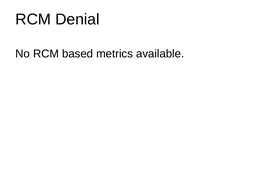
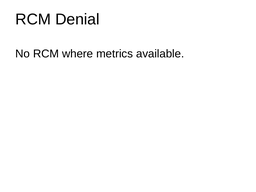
based: based -> where (78, 54)
